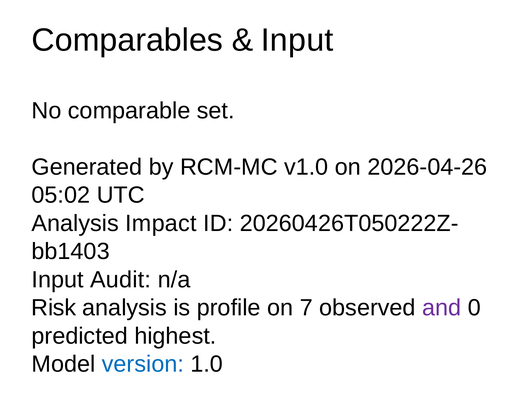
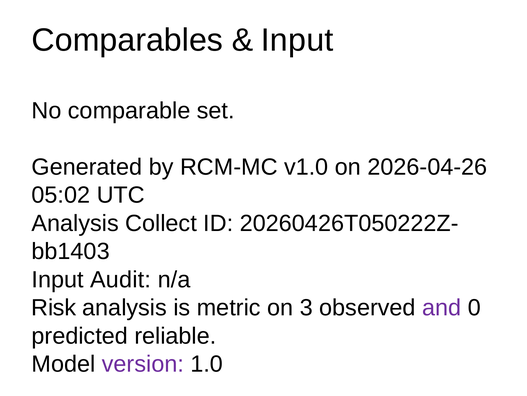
Impact: Impact -> Collect (161, 223)
profile: profile -> metric (229, 307)
7: 7 -> 3 (306, 307)
highest: highest -> reliable (175, 335)
version colour: blue -> purple (143, 364)
